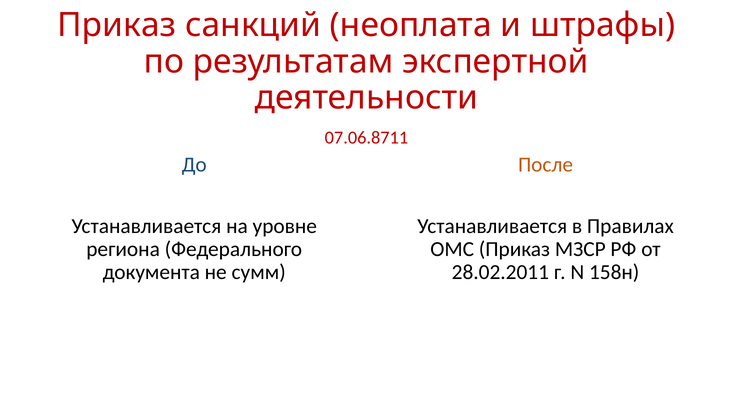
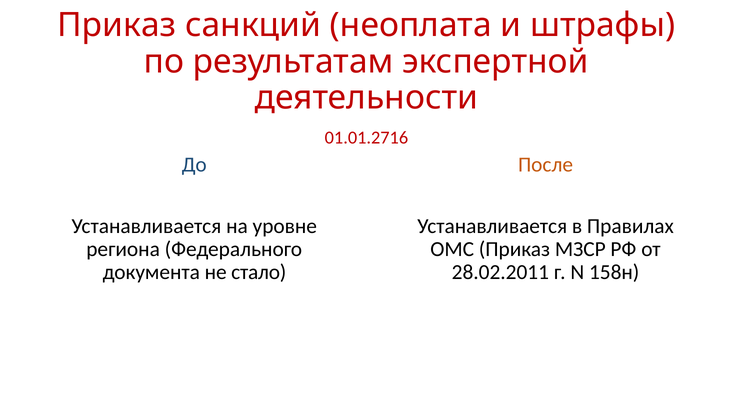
07.06.8711: 07.06.8711 -> 01.01.2716 (366, 138)
сумм: сумм -> стало (259, 273)
